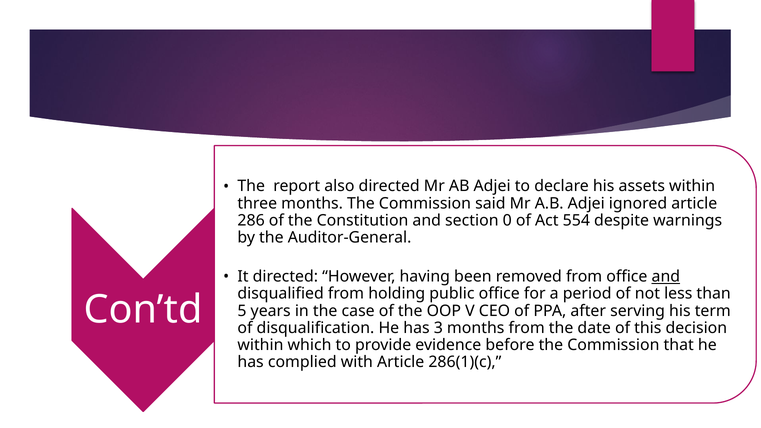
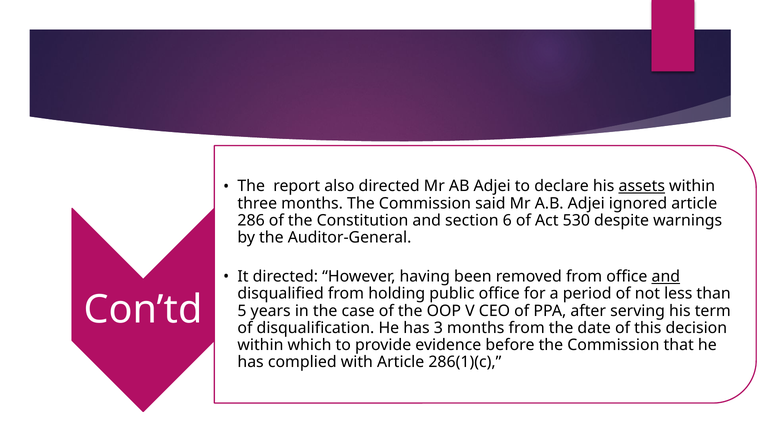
assets underline: none -> present (642, 186)
0: 0 -> 6 (507, 221)
554: 554 -> 530 (576, 221)
